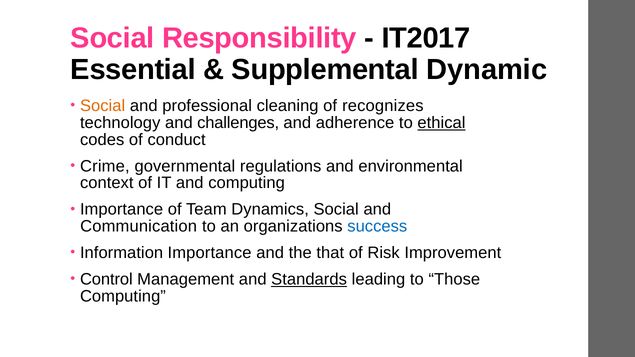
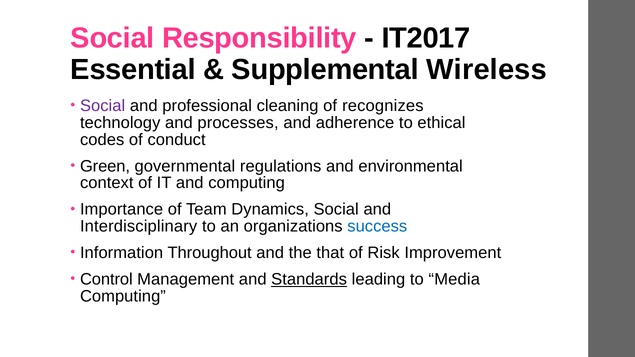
Dynamic: Dynamic -> Wireless (487, 70)
Social colour: orange -> purple (103, 106)
challenges: challenges -> processes (238, 123)
ethical underline: present -> none (441, 123)
Crime: Crime -> Green (105, 166)
Communication: Communication -> Interdisciplinary (139, 227)
Information Importance: Importance -> Throughout (210, 253)
Those: Those -> Media (454, 280)
